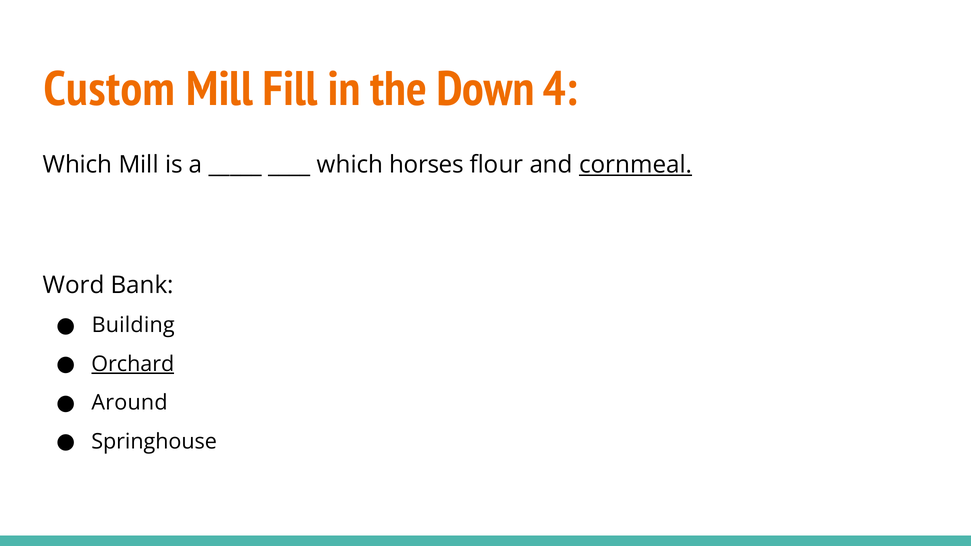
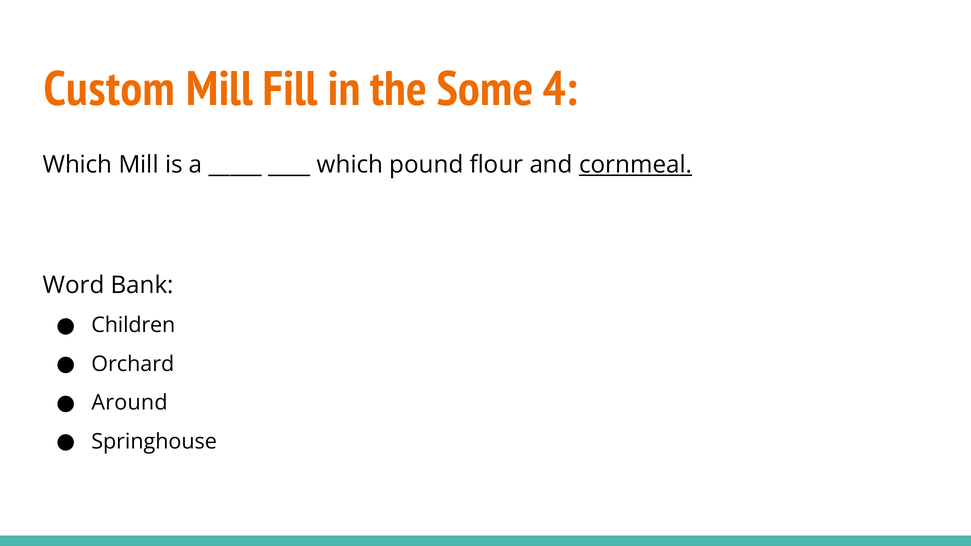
Down: Down -> Some (485, 89)
horses: horses -> pound (426, 165)
Building: Building -> Children (133, 325)
Orchard underline: present -> none (133, 364)
